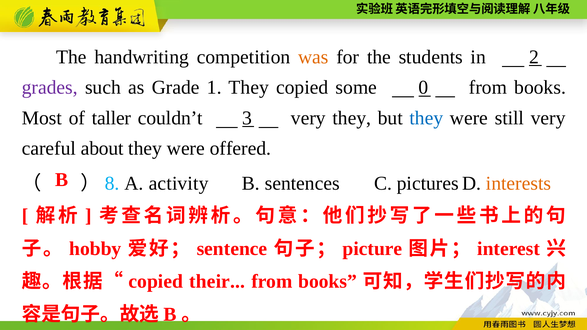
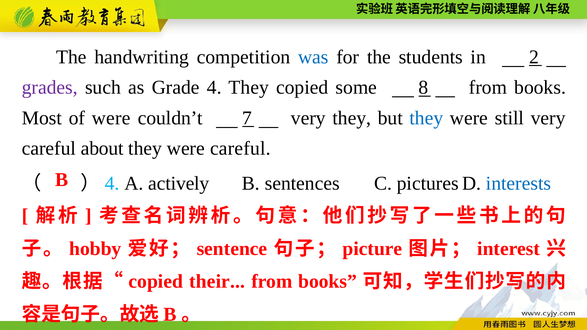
was colour: orange -> blue (313, 57)
Grade 1: 1 -> 4 (214, 88)
0: 0 -> 8 (423, 88)
of taller: taller -> were (111, 118)
3: 3 -> 7 (247, 118)
were offered: offered -> careful (240, 149)
8: 8 -> 4 (112, 184)
activity: activity -> actively (179, 184)
interests colour: orange -> blue (519, 184)
